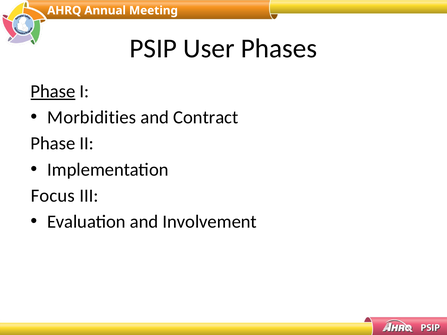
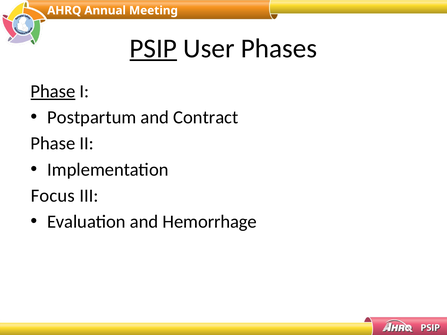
PSIP underline: none -> present (153, 48)
Morbidities: Morbidities -> Postpartum (92, 118)
Involvement: Involvement -> Hemorrhage (210, 222)
